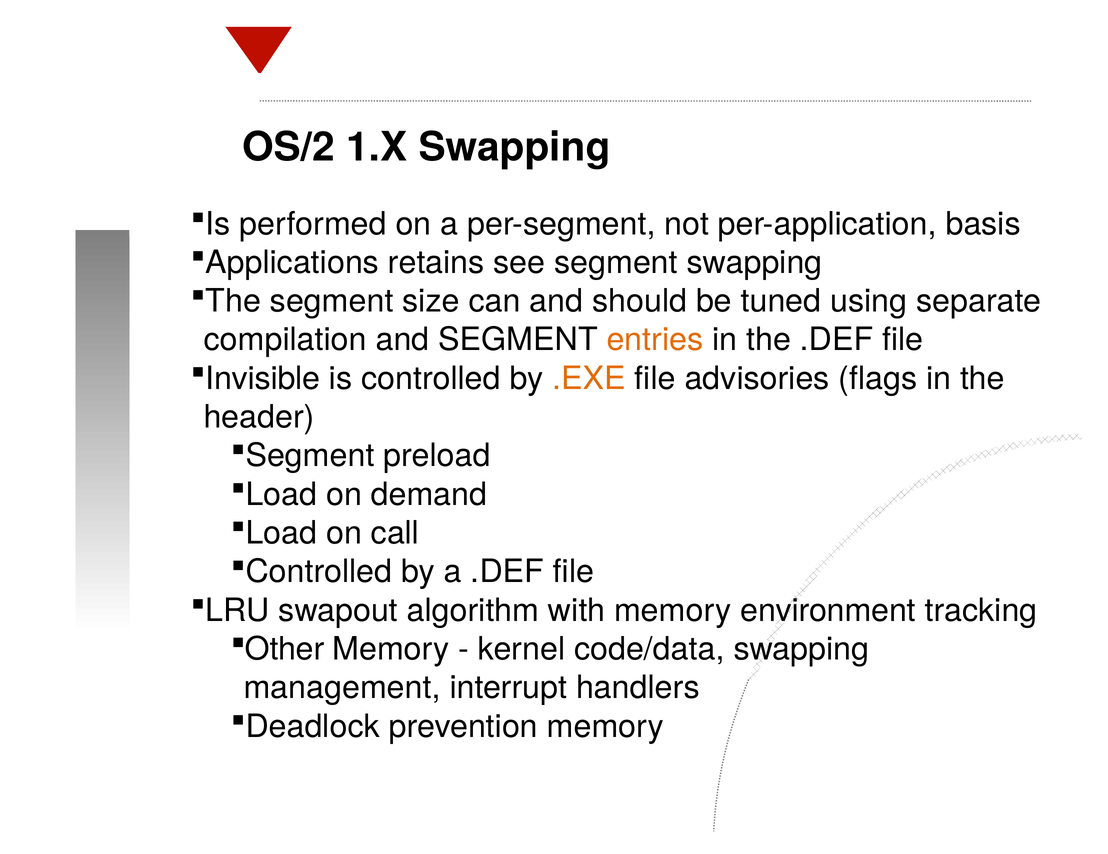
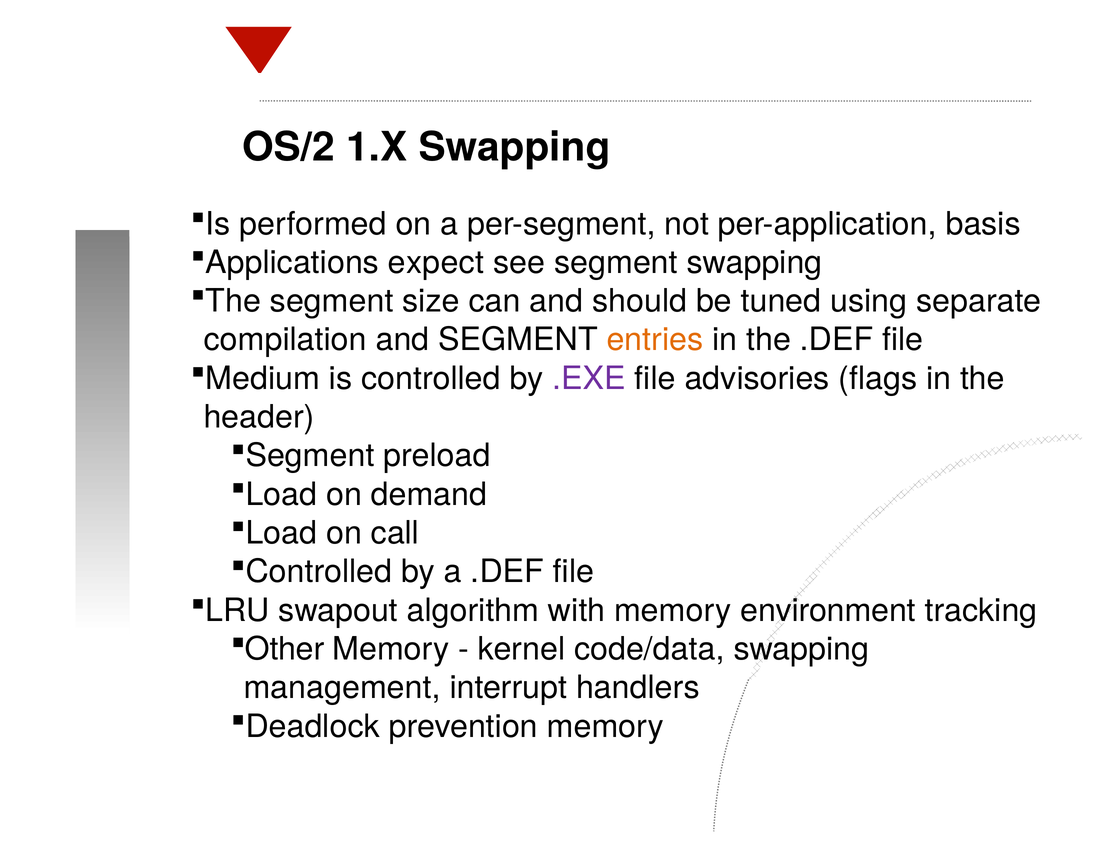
retains: retains -> expect (436, 262)
Invisible: Invisible -> Medium (263, 378)
.EXE colour: orange -> purple (589, 378)
